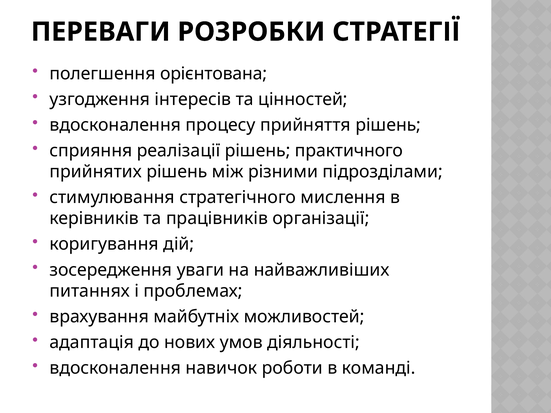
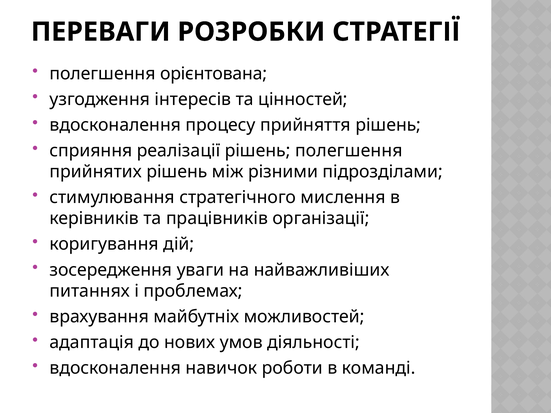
рішень практичного: практичного -> полегшення (349, 151)
